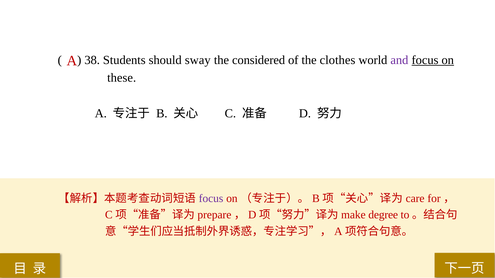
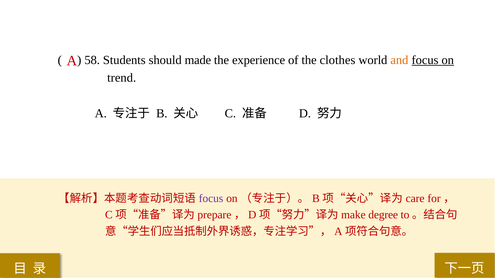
38: 38 -> 58 (92, 60)
sway: sway -> made (198, 60)
considered: considered -> experience (259, 60)
and colour: purple -> orange (399, 60)
these: these -> trend (122, 78)
